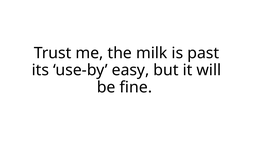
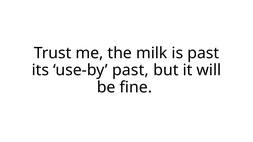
use-by easy: easy -> past (130, 70)
